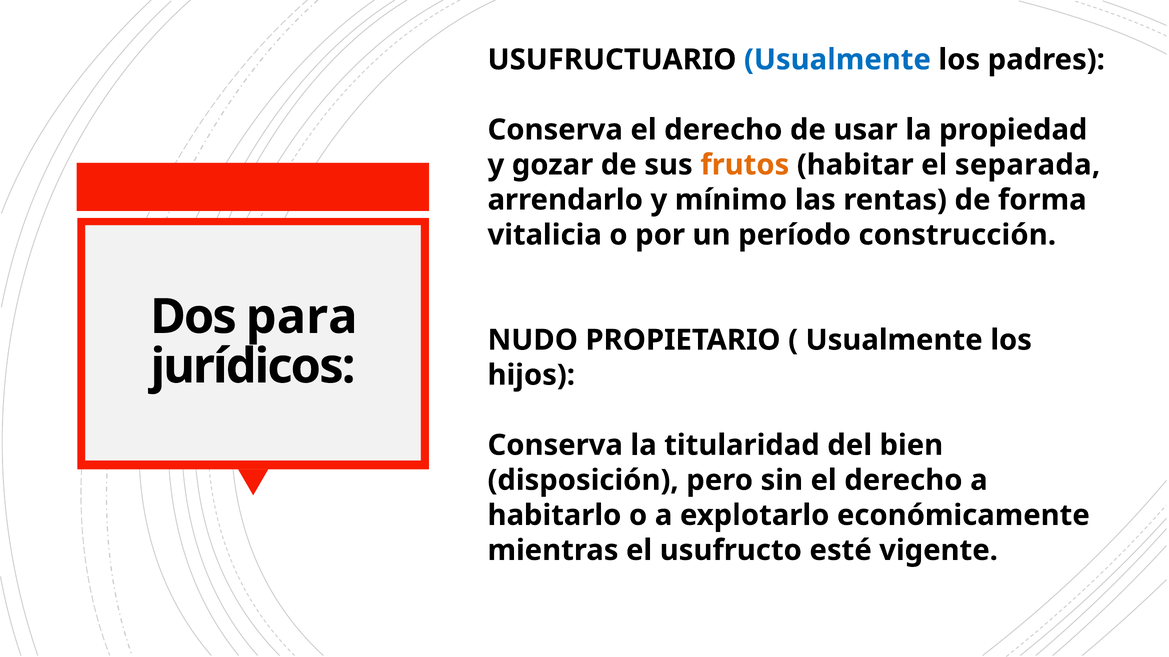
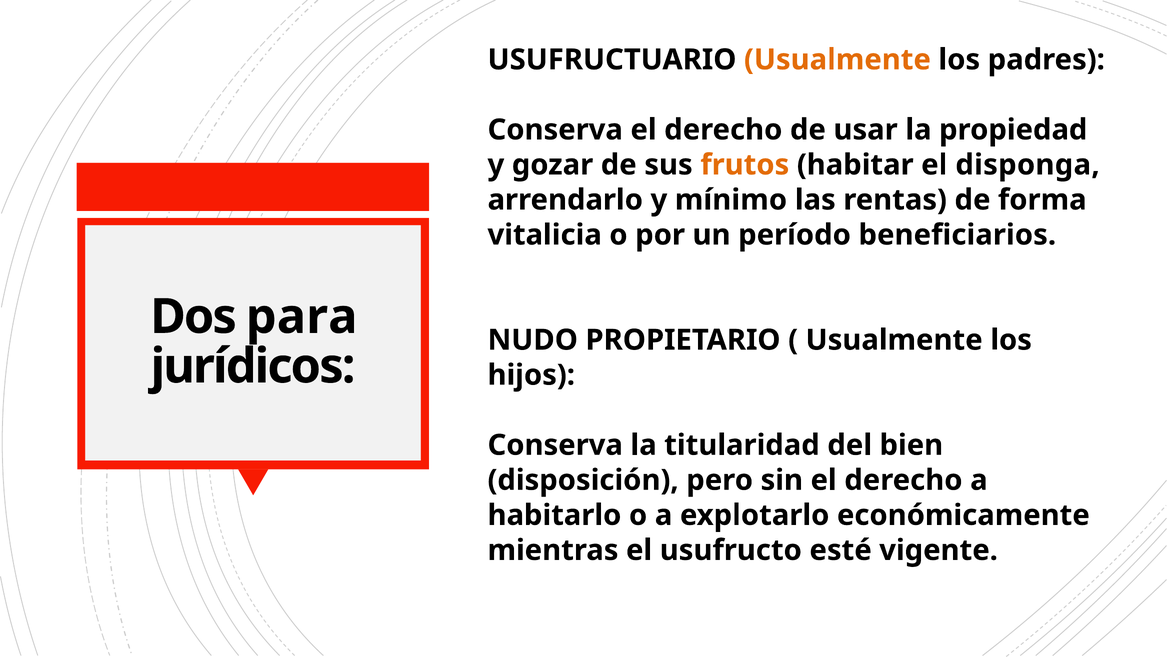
Usualmente colour: blue -> orange (837, 60)
separada: separada -> disponga (1028, 165)
construcción: construcción -> beneficiarios (957, 235)
